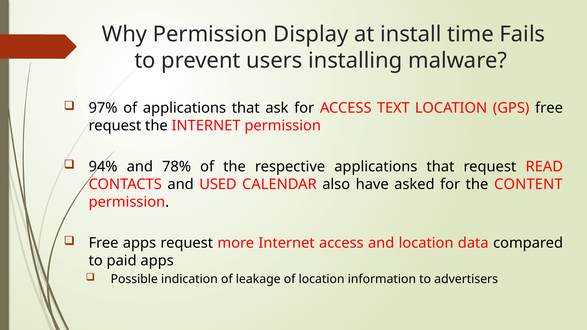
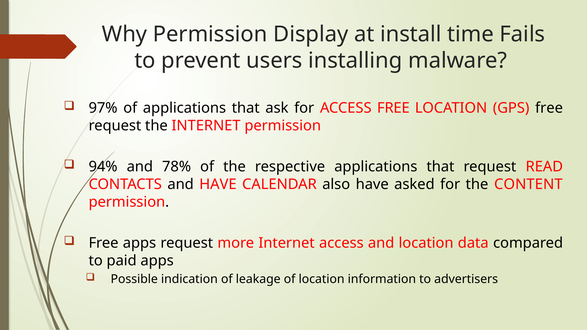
ACCESS TEXT: TEXT -> FREE (393, 108)
and USED: USED -> HAVE (218, 185)
